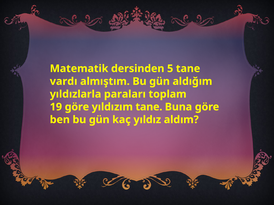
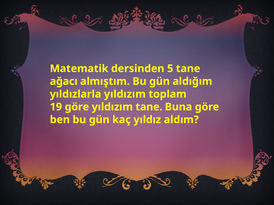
vardı: vardı -> ağacı (64, 82)
yıldızlarla paraları: paraları -> yıldızım (125, 94)
